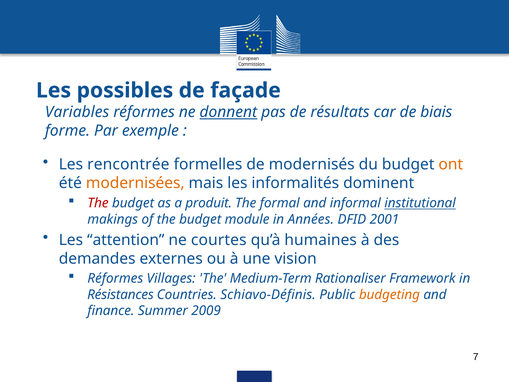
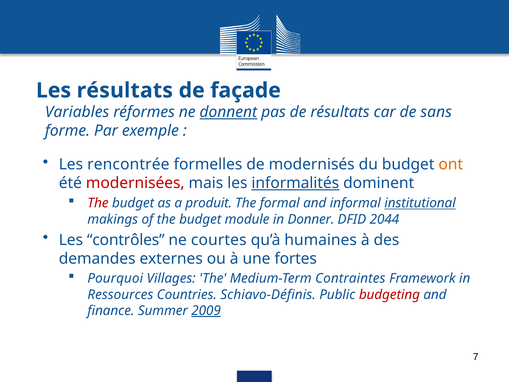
Les possibles: possibles -> résultats (125, 90)
biais: biais -> sans (436, 112)
modernisées colour: orange -> red (135, 183)
informalités underline: none -> present (295, 183)
Années: Années -> Donner (311, 219)
2001: 2001 -> 2044 (384, 219)
attention: attention -> contrôles (126, 240)
vision: vision -> fortes (296, 258)
Réformes: Réformes -> Pourquoi (115, 278)
Rationaliser: Rationaliser -> Contraintes (350, 278)
Résistances: Résistances -> Ressources (120, 294)
budgeting colour: orange -> red (389, 294)
2009 underline: none -> present (206, 311)
